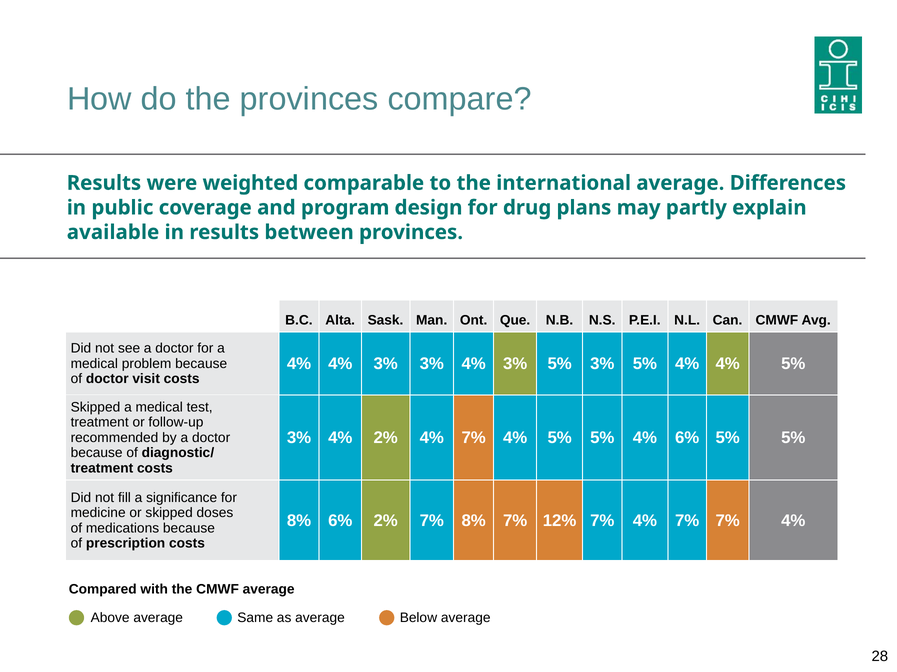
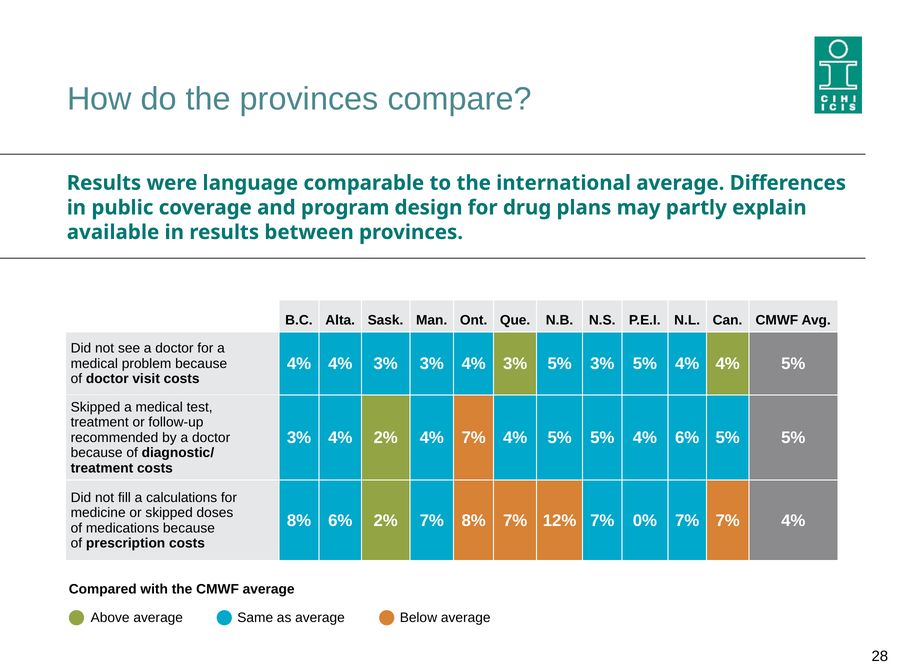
weighted: weighted -> language (250, 183)
significance: significance -> calculations (182, 498)
12% 7% 4%: 4% -> 0% (645, 521)
